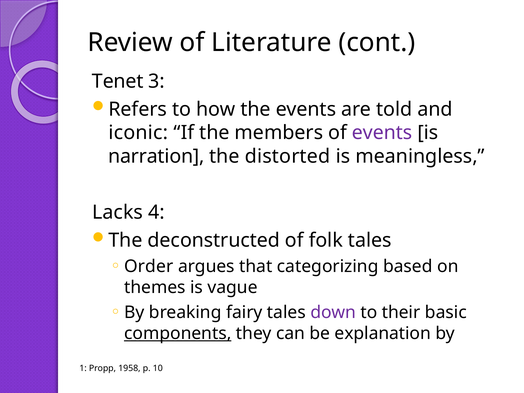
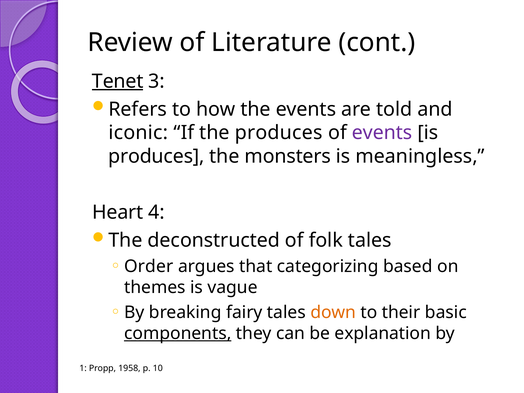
Tenet underline: none -> present (118, 81)
the members: members -> produces (279, 133)
narration: narration -> produces (156, 156)
distorted: distorted -> monsters (288, 156)
Lacks: Lacks -> Heart (118, 212)
down colour: purple -> orange (333, 312)
